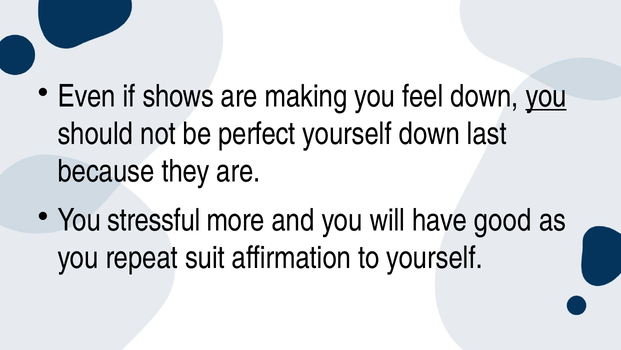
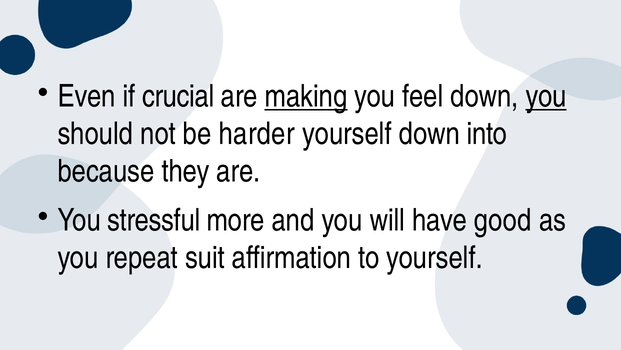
shows: shows -> crucial (178, 96)
making underline: none -> present (306, 96)
perfect: perfect -> harder (257, 134)
last: last -> into (487, 134)
